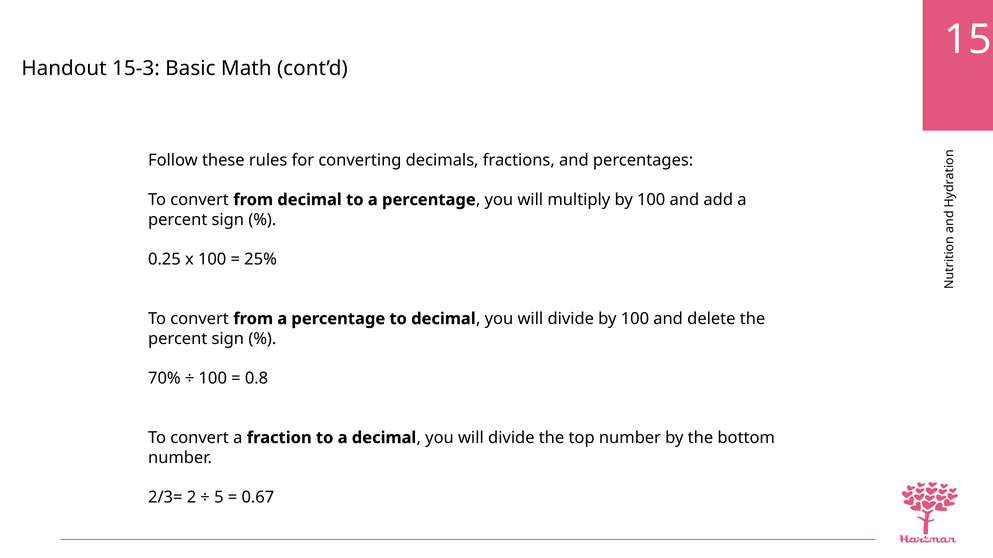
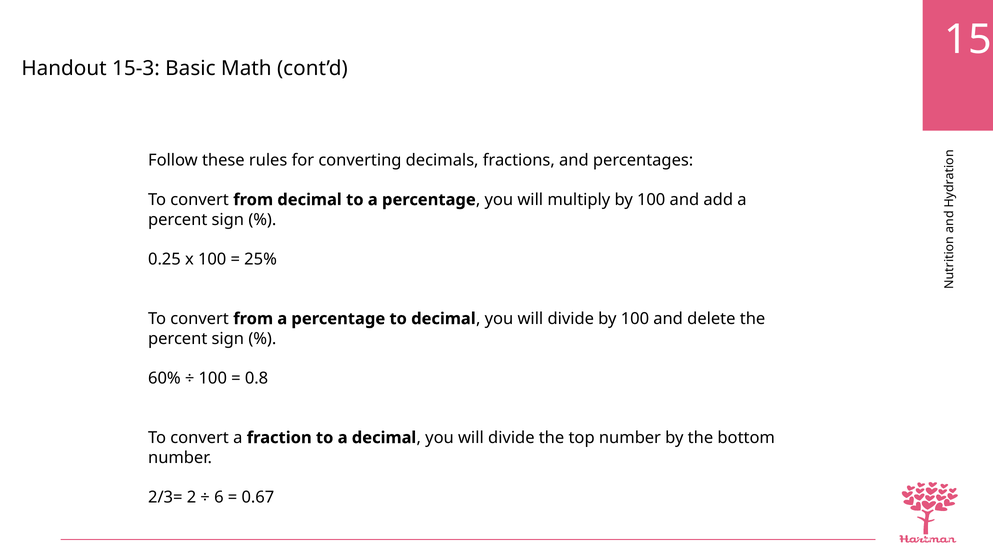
70%: 70% -> 60% (164, 379)
5: 5 -> 6 (219, 498)
